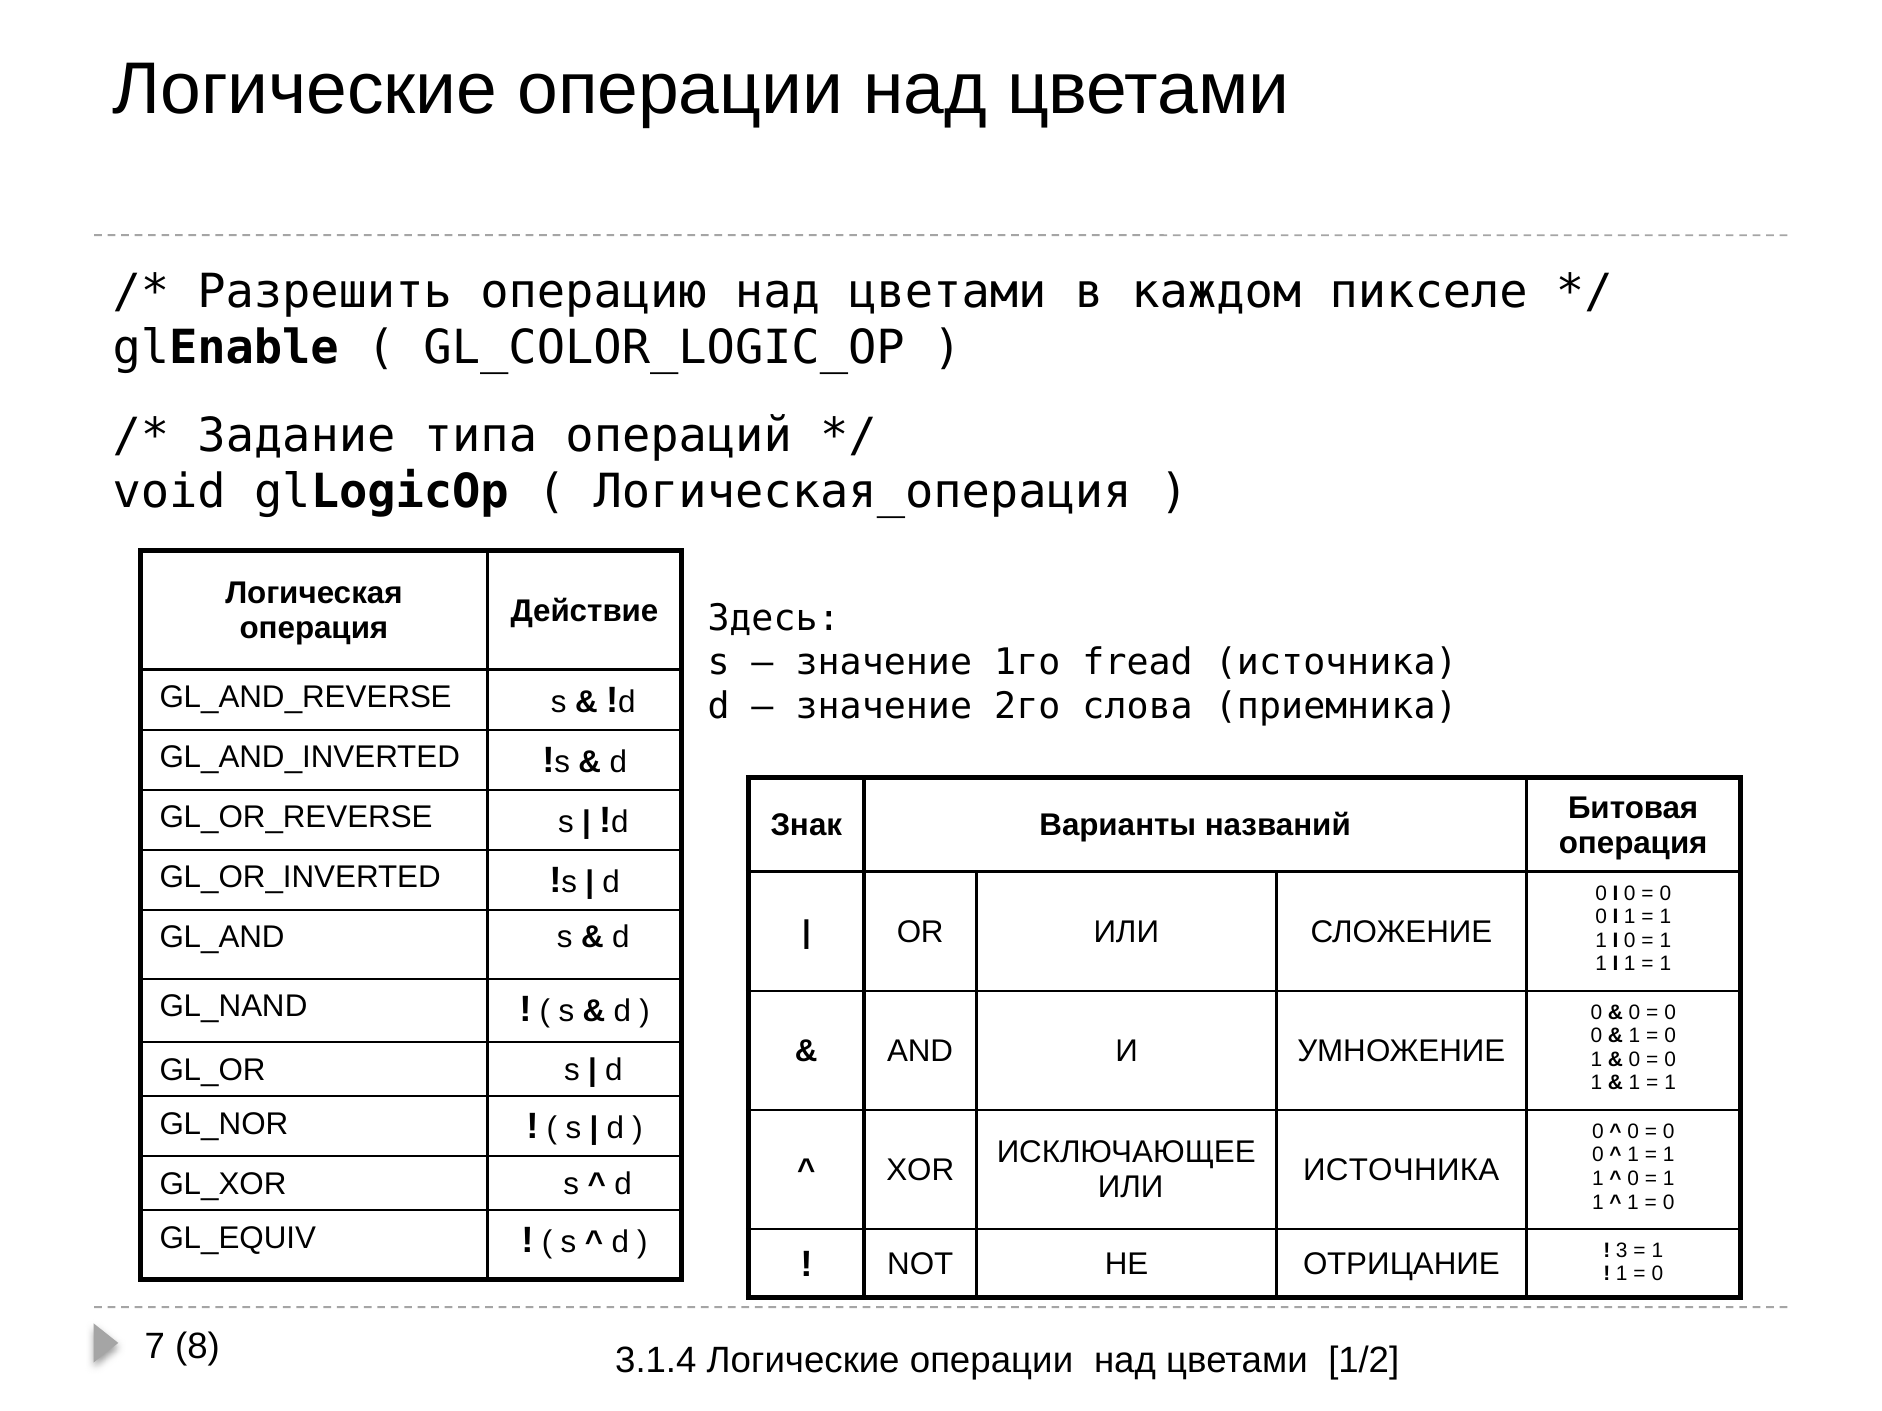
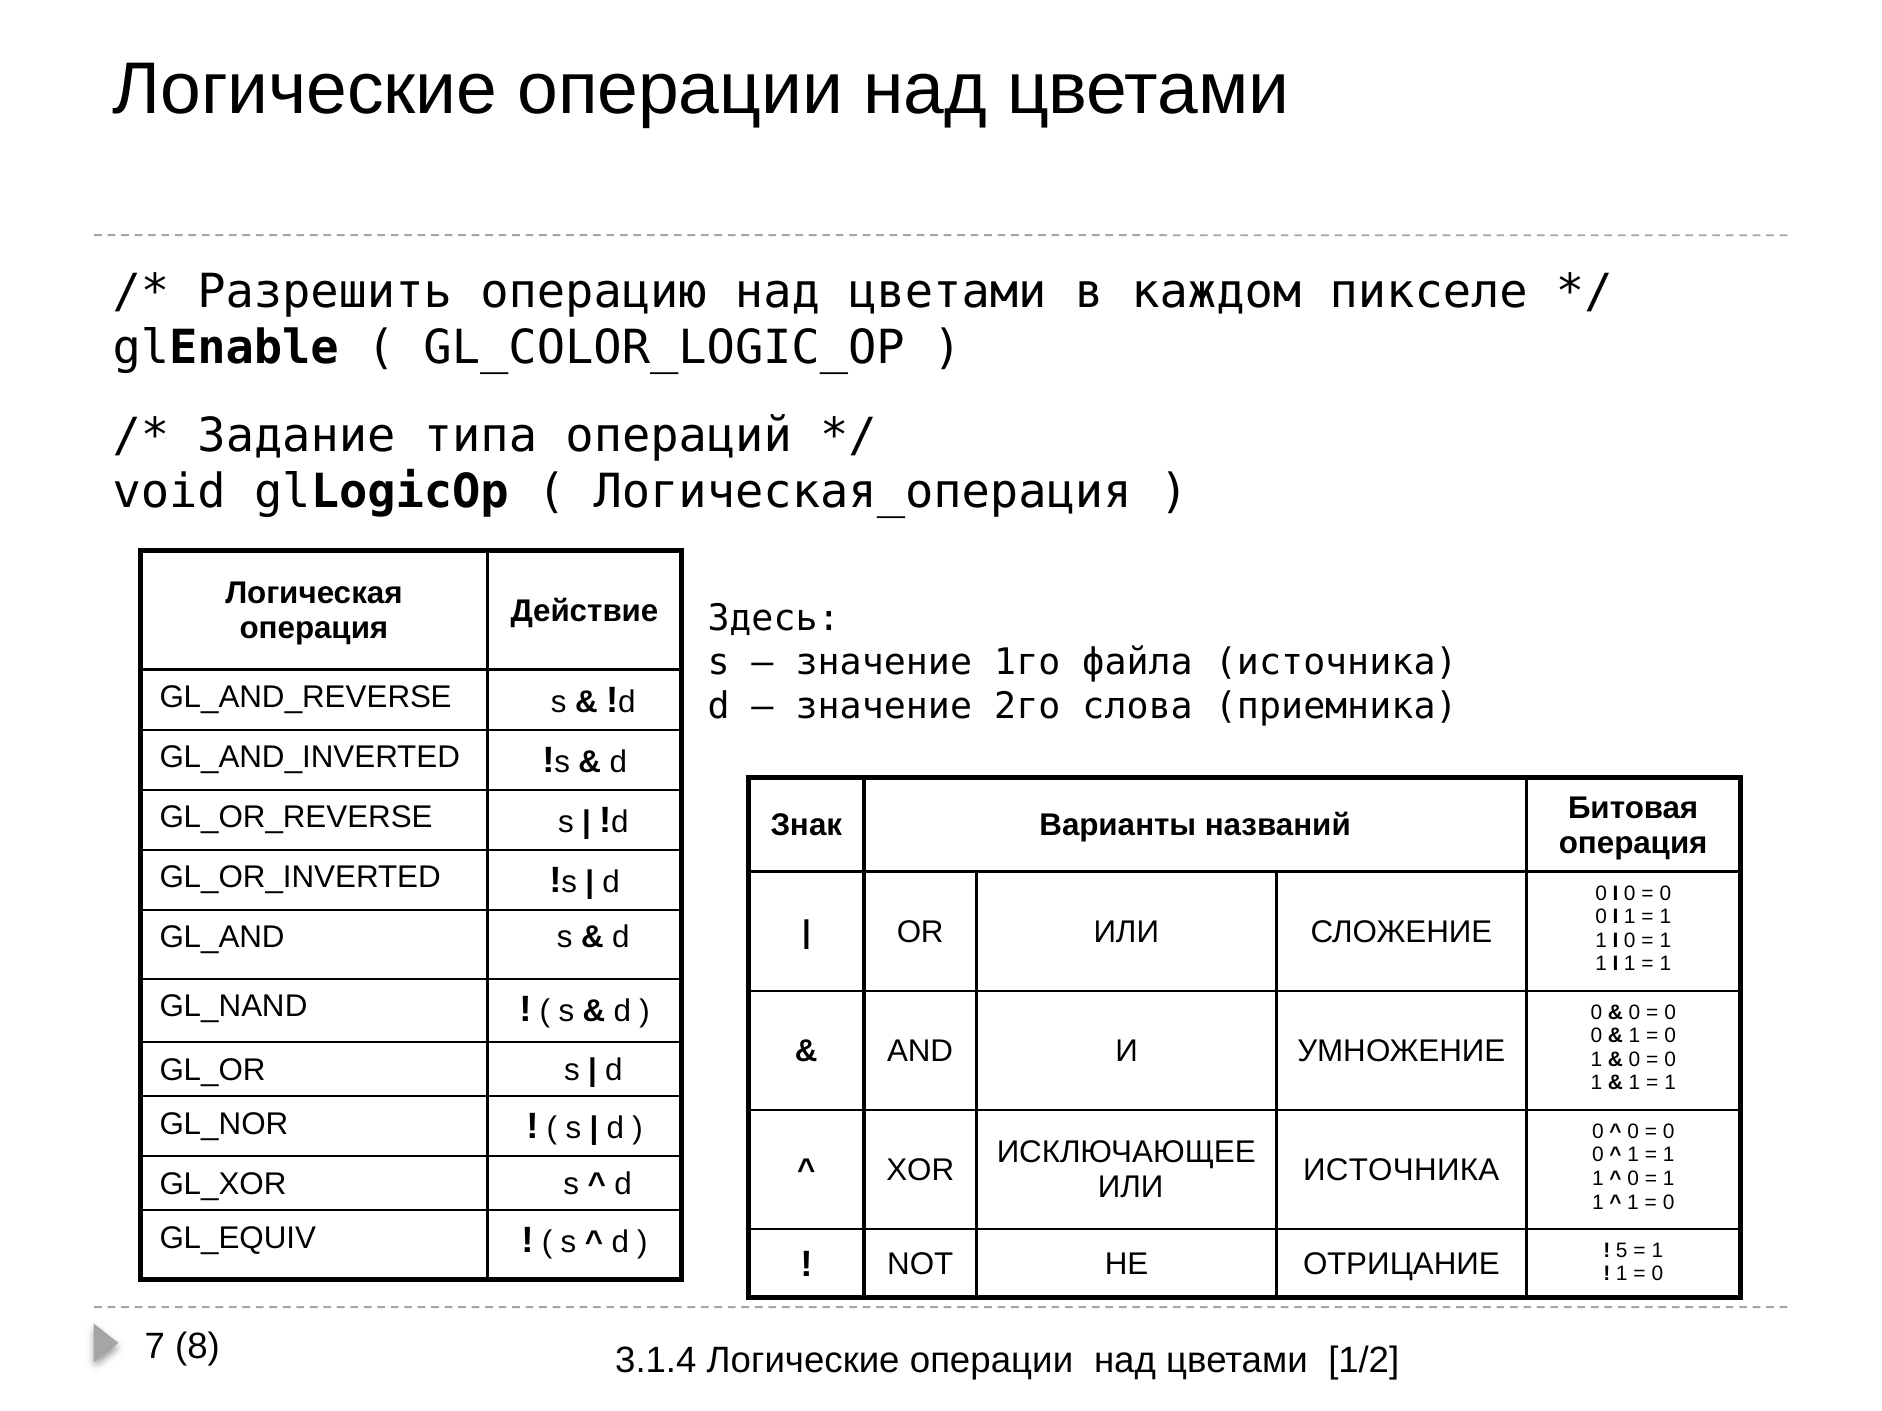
fread: fread -> файла (1138, 663)
3: 3 -> 5 (1622, 1251)
